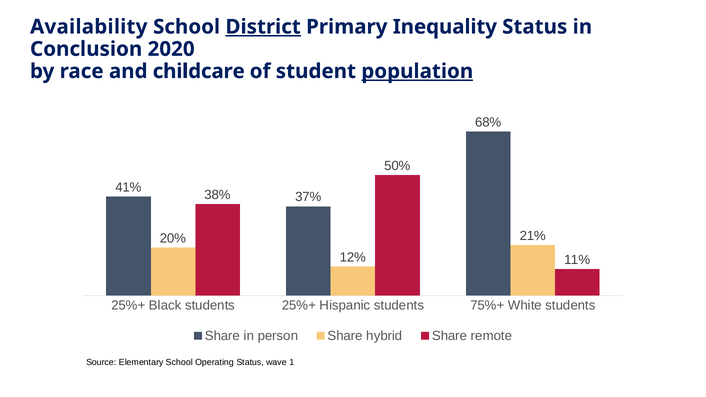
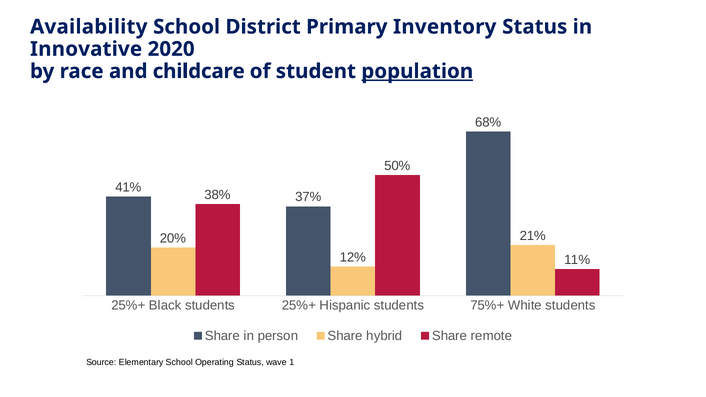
District underline: present -> none (263, 27)
Inequality: Inequality -> Inventory (445, 27)
Conclusion: Conclusion -> Innovative (86, 49)
